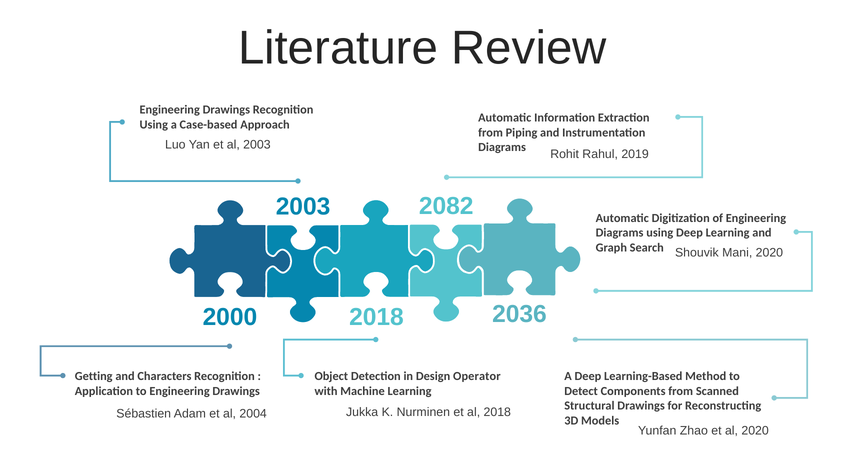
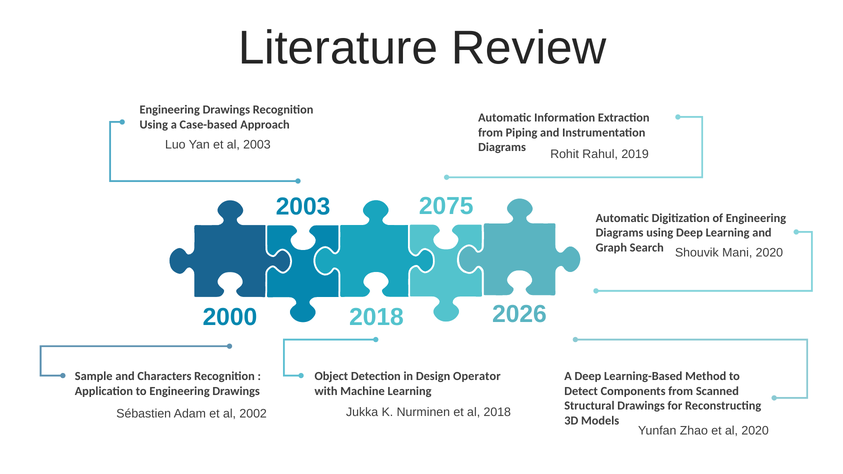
2082: 2082 -> 2075 (446, 206)
2036: 2036 -> 2026 (519, 314)
Getting: Getting -> Sample (94, 376)
2004: 2004 -> 2002 (253, 414)
